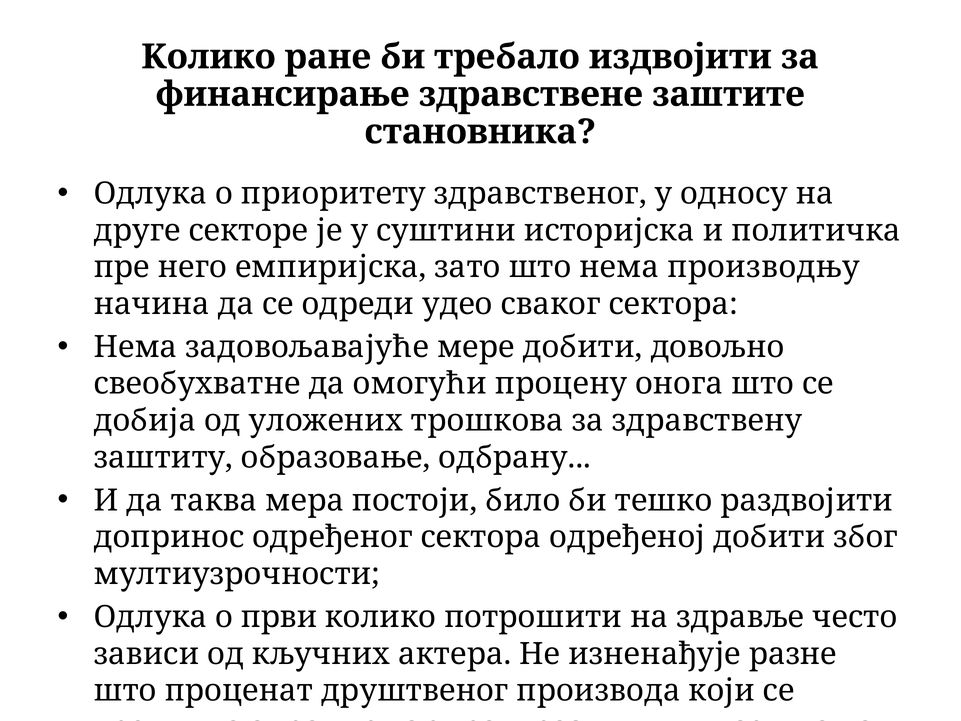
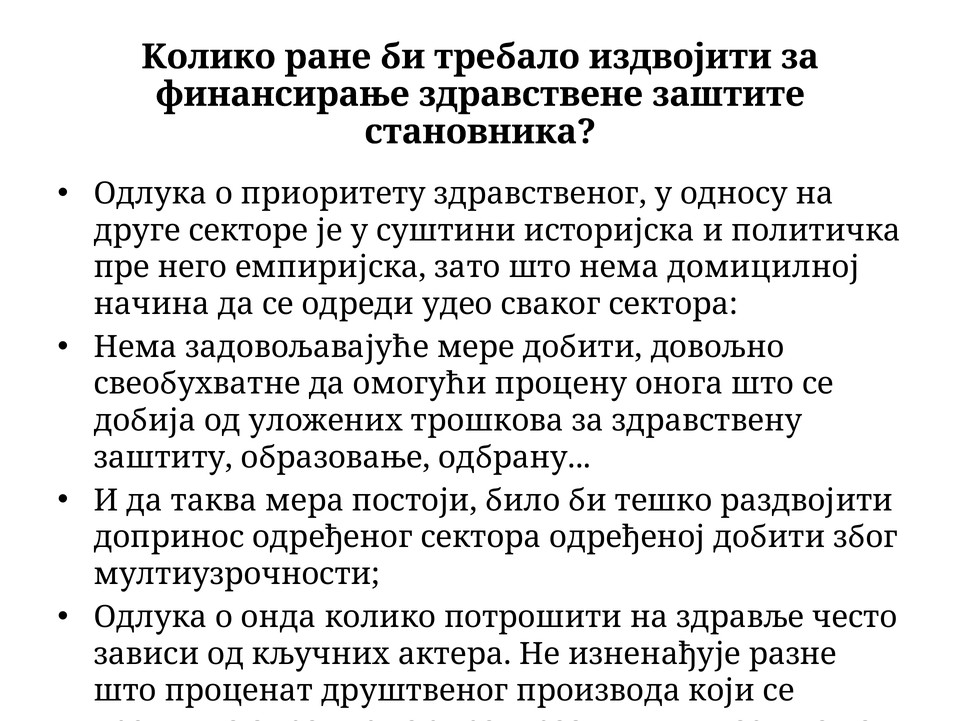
производњу: производњу -> домицилној (763, 267)
први: први -> онда (279, 617)
